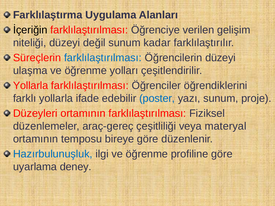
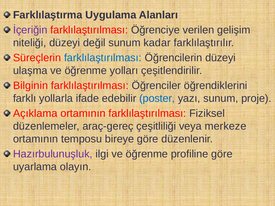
İçeriğin colour: black -> purple (30, 30)
Yollarla: Yollarla -> Bilginin (31, 86)
Düzeyleri: Düzeyleri -> Açıklama (35, 113)
materyal: materyal -> merkeze (226, 126)
Hazırbulunuşluk colour: blue -> purple (53, 154)
deney: deney -> olayın (76, 167)
